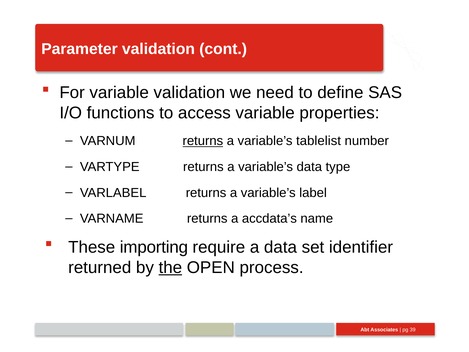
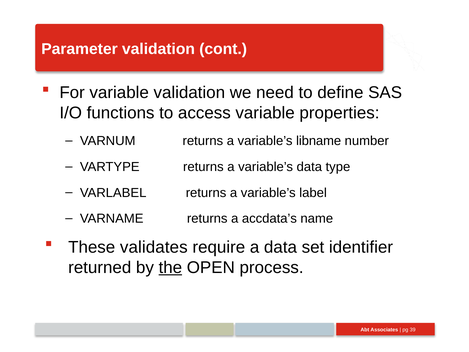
returns underline: present -> none (203, 141)
tablelist: tablelist -> libname (319, 141)
importing: importing -> validates (154, 247)
